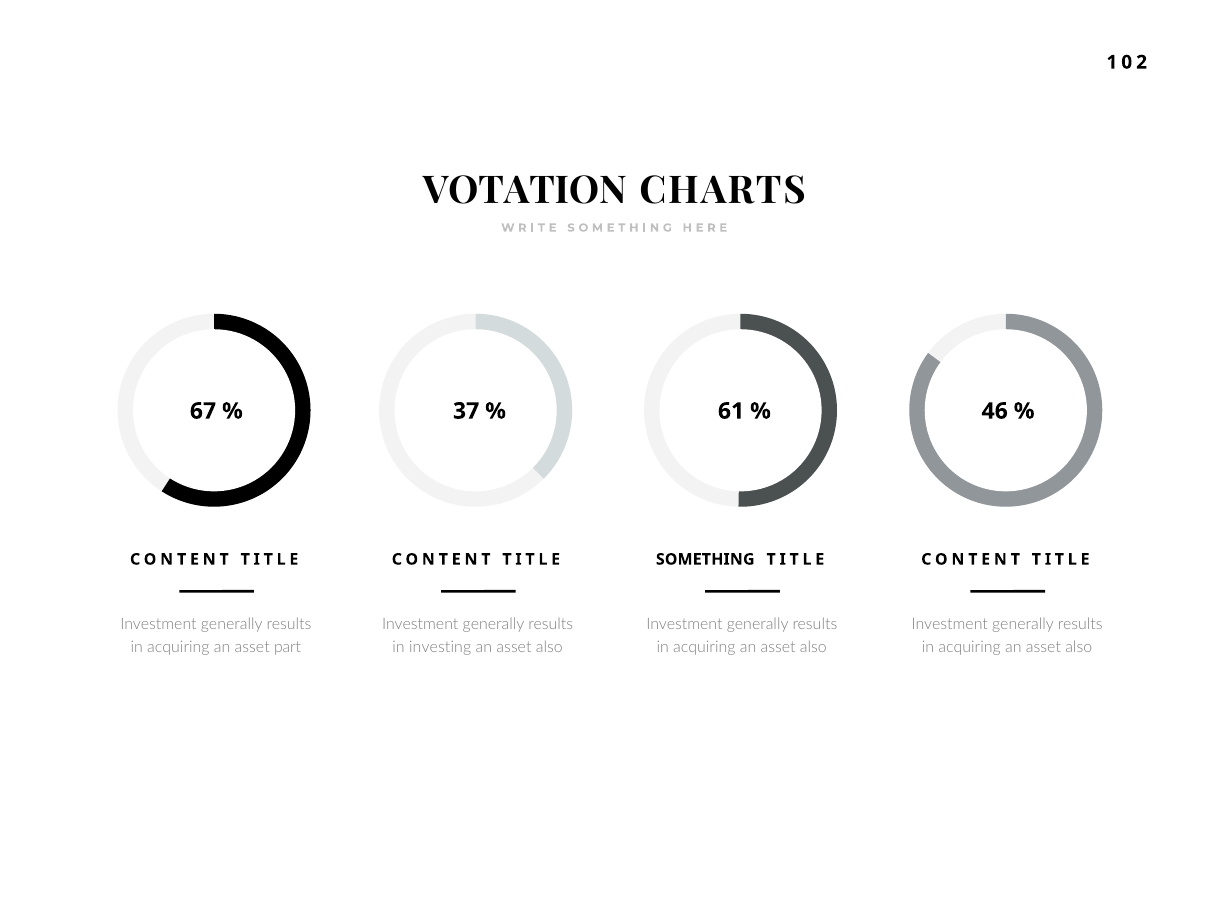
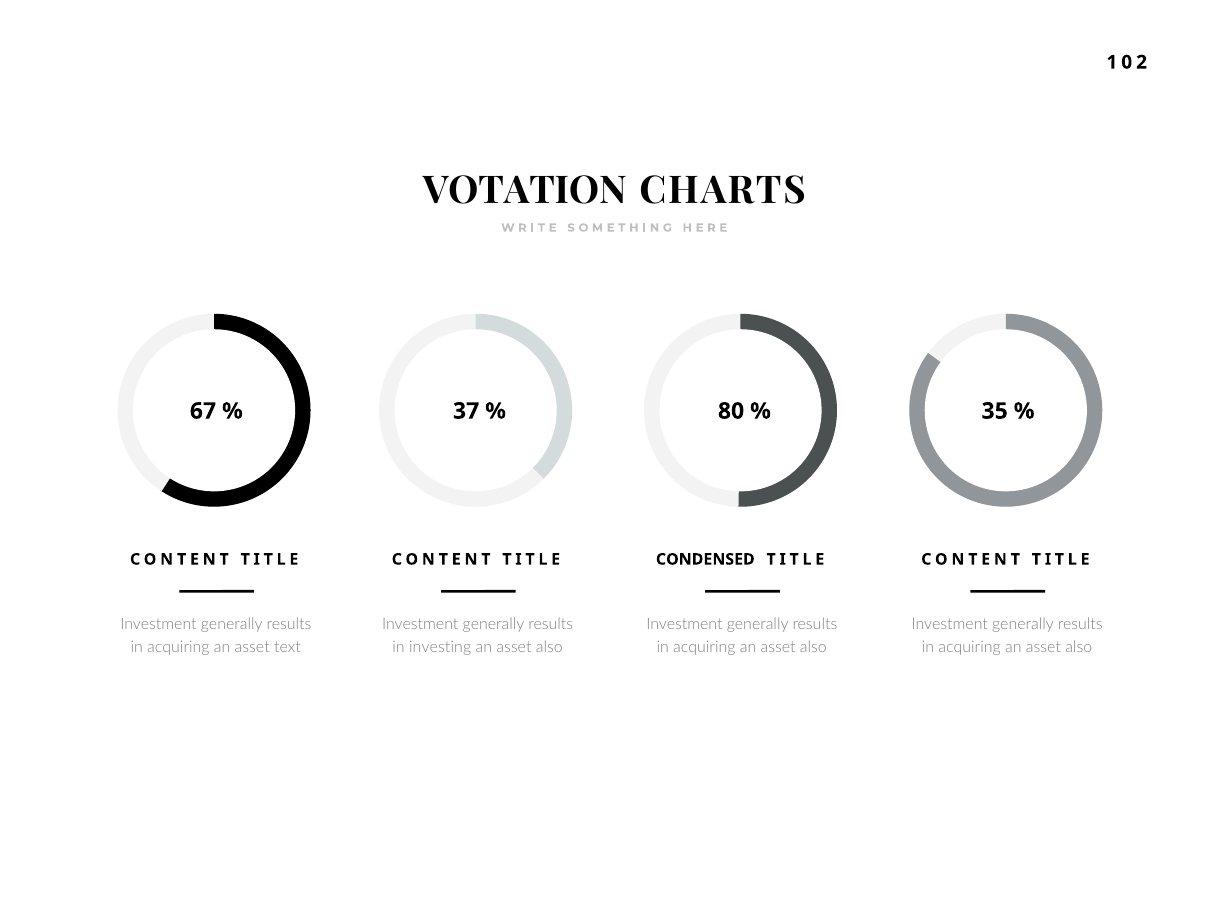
61: 61 -> 80 (731, 411)
46: 46 -> 35 (995, 411)
SOMETHING: SOMETHING -> CONDENSED (705, 559)
part: part -> text (287, 648)
